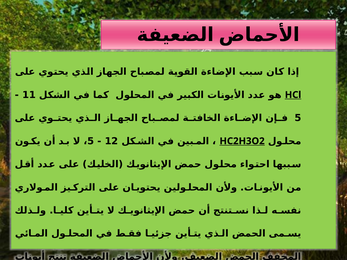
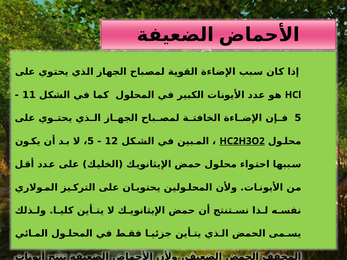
HCl underline: present -> none (293, 95)
